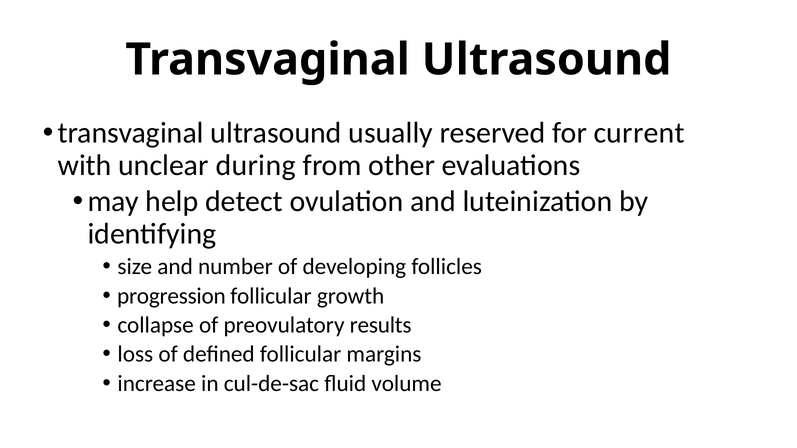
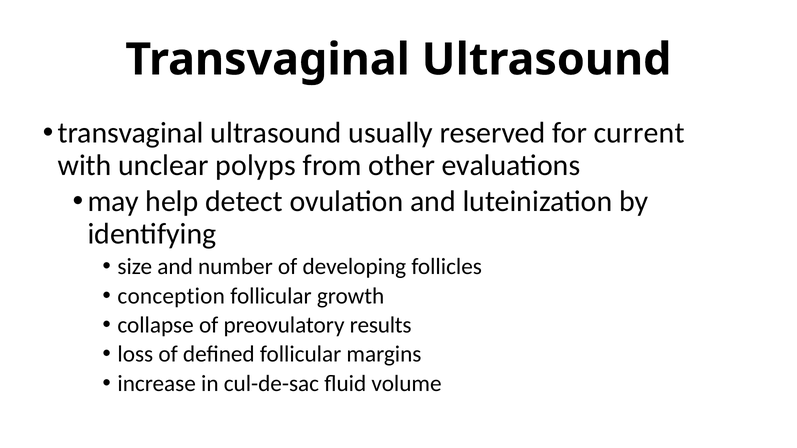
during: during -> polyps (256, 165)
progression: progression -> conception (171, 296)
